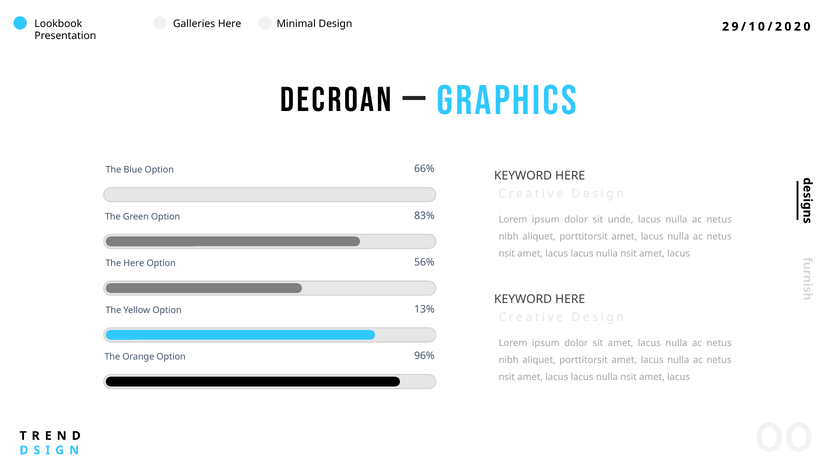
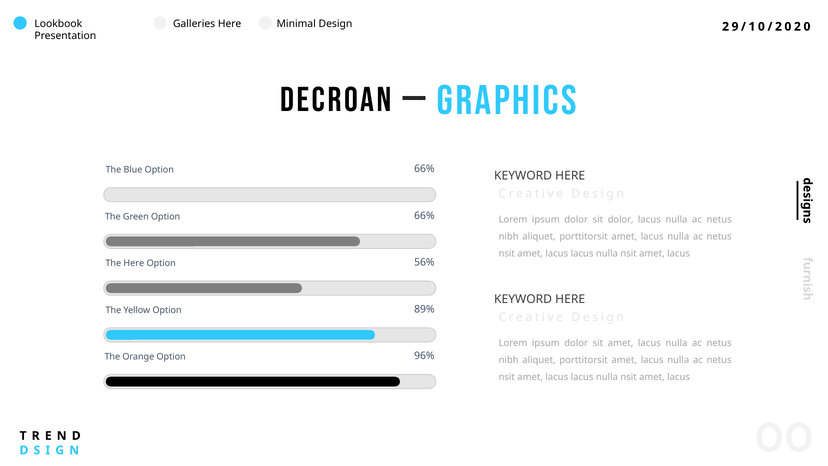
Green Option 83%: 83% -> 66% (424, 216)
sit unde: unde -> dolor (621, 219)
13%: 13% -> 89% (424, 309)
